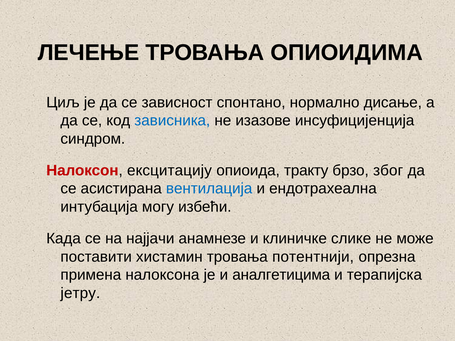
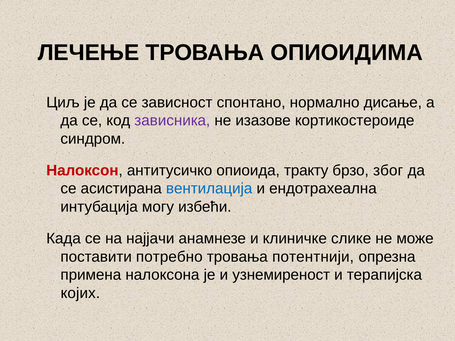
зависника colour: blue -> purple (172, 121)
инсуфицијенција: инсуфицијенција -> кортикостероиде (355, 121)
ексцитацију: ексцитацију -> антитусичко (170, 171)
хистамин: хистамин -> потребно (169, 257)
аналгетицима: аналгетицима -> узнемиреност (281, 275)
јетру: јетру -> којих (80, 293)
